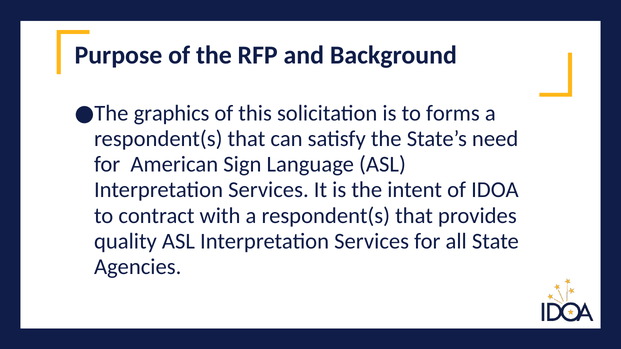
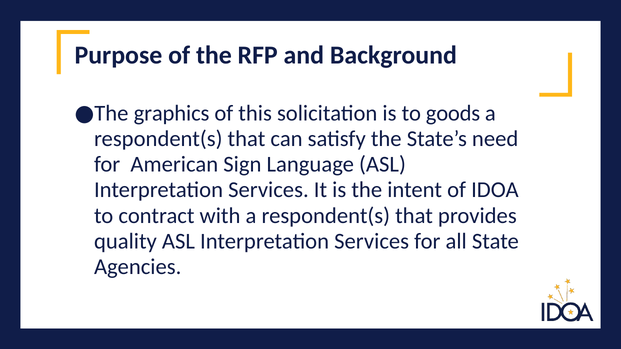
forms: forms -> goods (453, 114)
